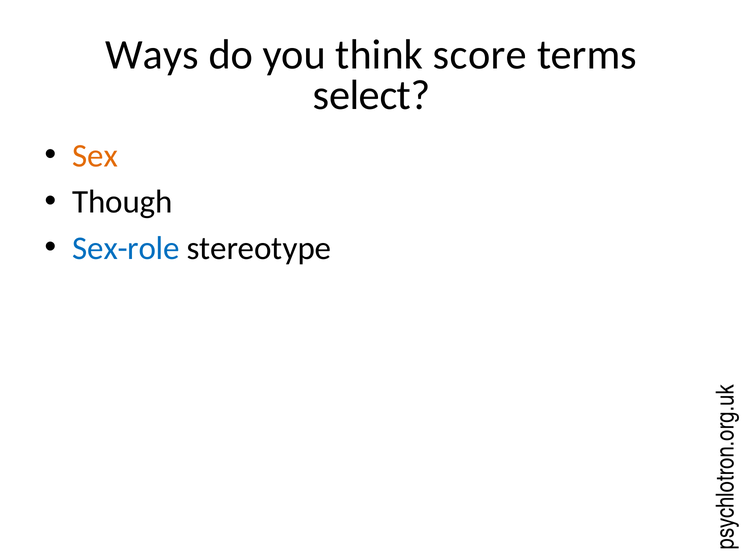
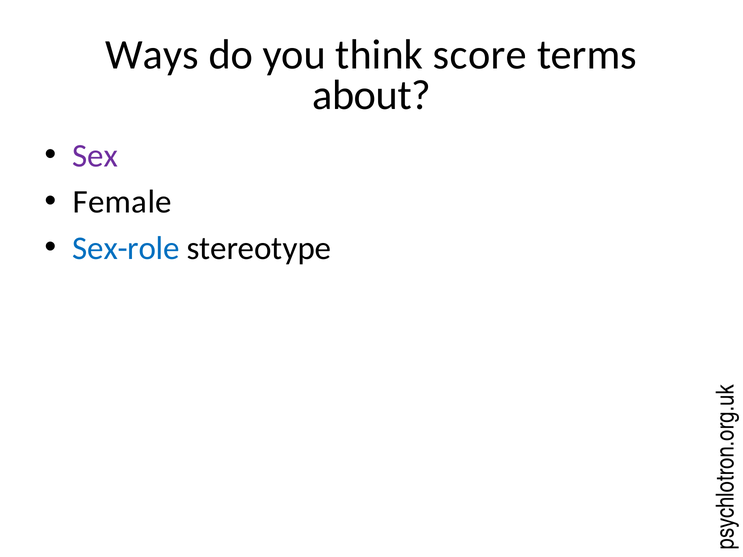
select: select -> about (372, 95)
Sex colour: orange -> purple (95, 156)
Though: Though -> Female (122, 202)
